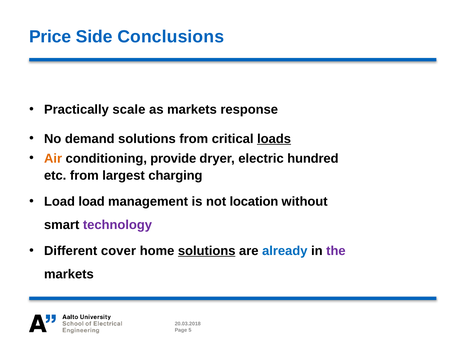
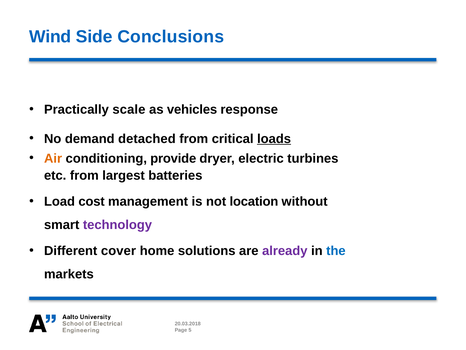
Price: Price -> Wind (50, 37)
as markets: markets -> vehicles (192, 110)
demand solutions: solutions -> detached (147, 139)
hundred: hundred -> turbines (313, 158)
charging: charging -> batteries (175, 175)
Load load: load -> cost (92, 201)
solutions underline: present -> none (207, 251)
already colour: blue -> purple (285, 251)
the colour: purple -> blue (336, 251)
